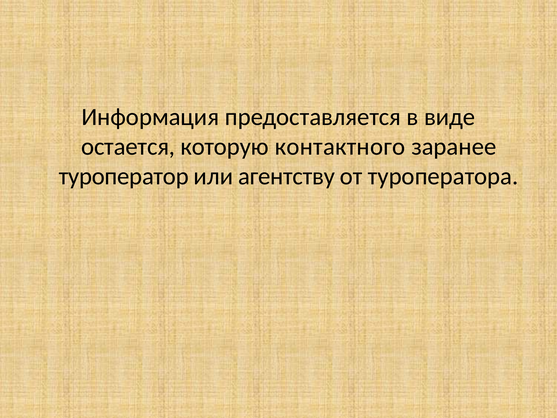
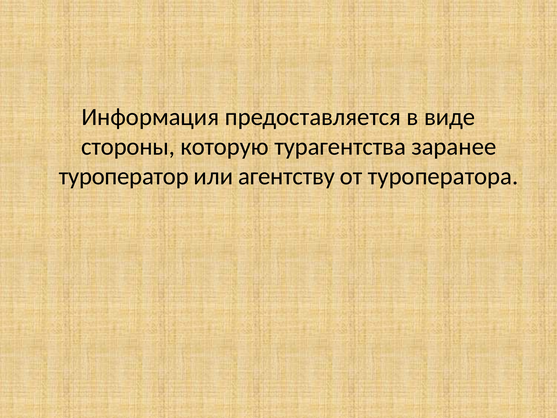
остается: остается -> стороны (128, 147)
контактного: контактного -> турагентства (340, 147)
